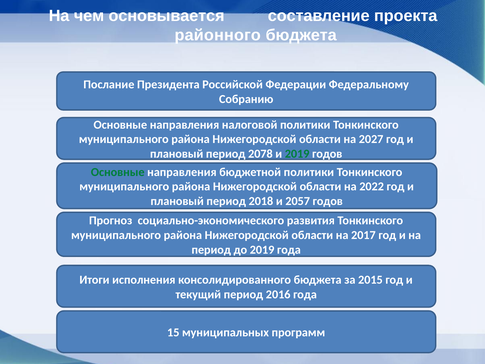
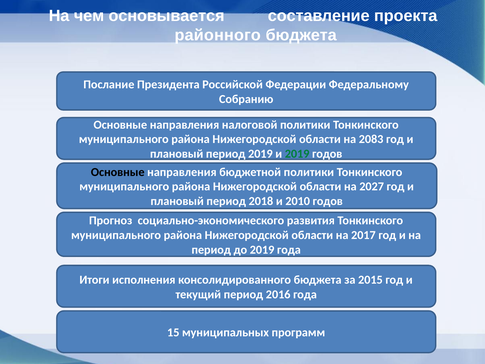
2027: 2027 -> 2083 (371, 139)
период 2078: 2078 -> 2019 (260, 154)
Основные colour: green -> black (118, 172)
2022: 2022 -> 2027 (372, 187)
2057: 2057 -> 2010 (298, 201)
